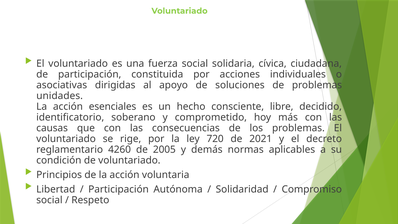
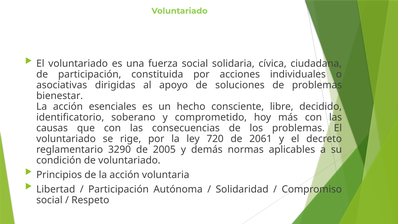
unidades: unidades -> bienestar (60, 96)
2021: 2021 -> 2061 (261, 139)
4260: 4260 -> 3290 (120, 149)
